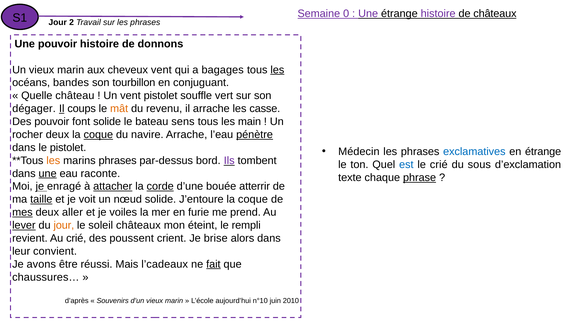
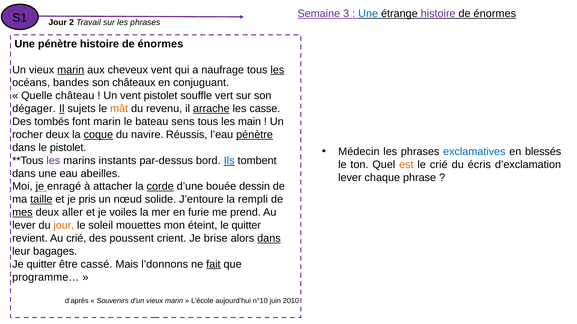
0: 0 -> 3 (346, 14)
Une colour: purple -> blue (368, 14)
châteaux: châteaux -> énormes (495, 14)
Une pouvoir: pouvoir -> pénètre (58, 44)
donnons: donnons -> énormes (160, 44)
marin underline: none -> present (71, 70)
bagages: bagages -> naufrage (223, 70)
tourbillon: tourbillon -> châteaux (134, 83)
coups: coups -> sujets (82, 109)
arrache underline: none -> present (211, 109)
Des pouvoir: pouvoir -> tombés (52, 122)
font solide: solide -> marin (107, 122)
navire Arrache: Arrache -> Réussis (187, 135)
en étrange: étrange -> blessés (543, 152)
les colour: orange -> purple (53, 161)
marins phrases: phrases -> instants (118, 161)
Ils colour: purple -> blue (229, 161)
est colour: blue -> orange (406, 165)
sous: sous -> écris (479, 165)
une underline: present -> none (48, 174)
raconte: raconte -> abeilles (100, 174)
texte: texte -> lever (350, 178)
phrase underline: present -> none (420, 178)
attacher underline: present -> none (113, 187)
atterrir: atterrir -> dessin (255, 187)
voit: voit -> pris (87, 200)
J’entoure la coque: coque -> rempli (253, 200)
lever underline: present -> none (24, 226)
soleil châteaux: châteaux -> mouettes (138, 226)
le rempli: rempli -> quitter (246, 226)
dans underline: none -> present (269, 239)
convient: convient -> bagages (55, 252)
Je avons: avons -> quitter (41, 265)
réussi: réussi -> cassé (96, 265)
l’cadeaux: l’cadeaux -> l’donnons (165, 265)
chaussures…: chaussures… -> programme… (46, 278)
